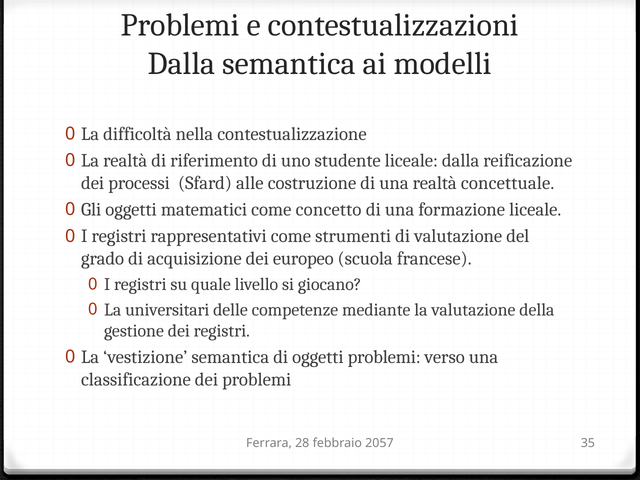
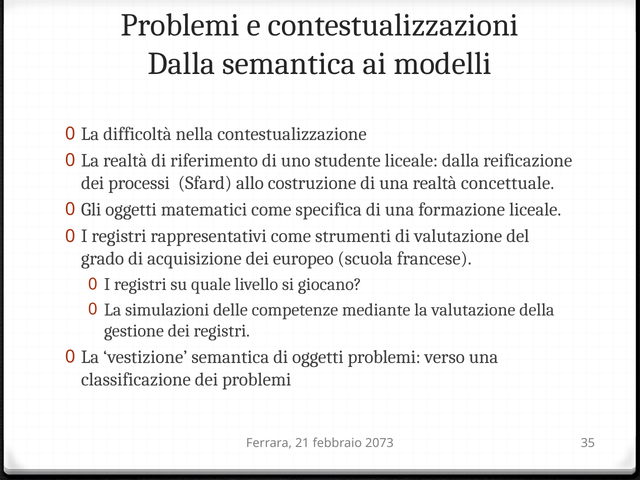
alle: alle -> allo (250, 183)
concetto: concetto -> specifica (329, 210)
universitari: universitari -> simulazioni (167, 310)
28: 28 -> 21 (302, 443)
2057: 2057 -> 2073 (379, 443)
